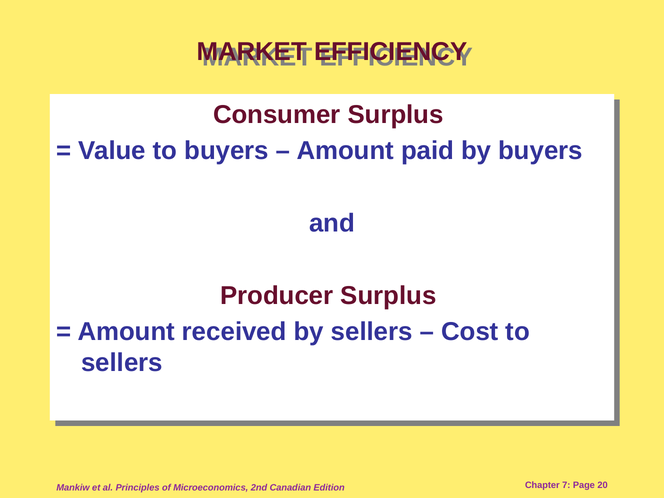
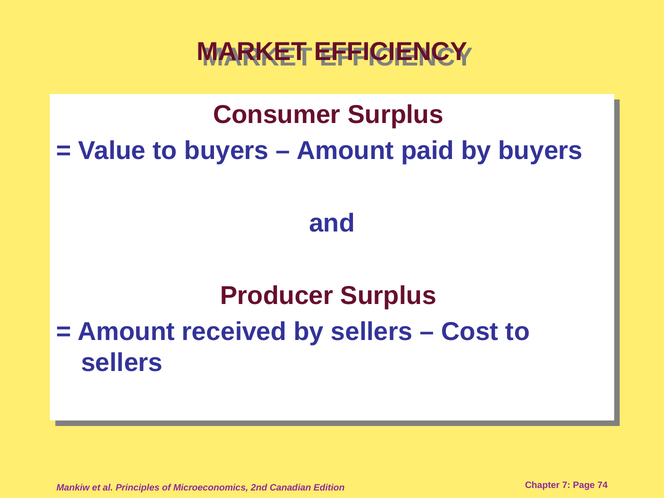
20: 20 -> 74 (603, 485)
